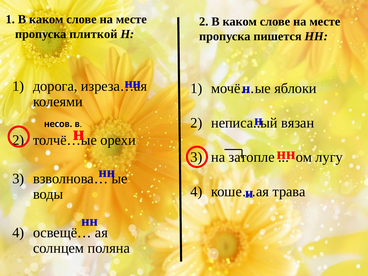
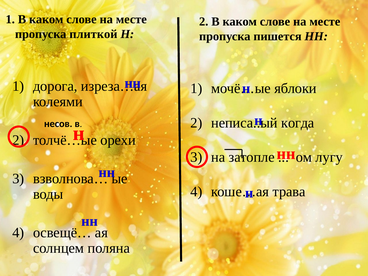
вязан: вязан -> когда (298, 123)
